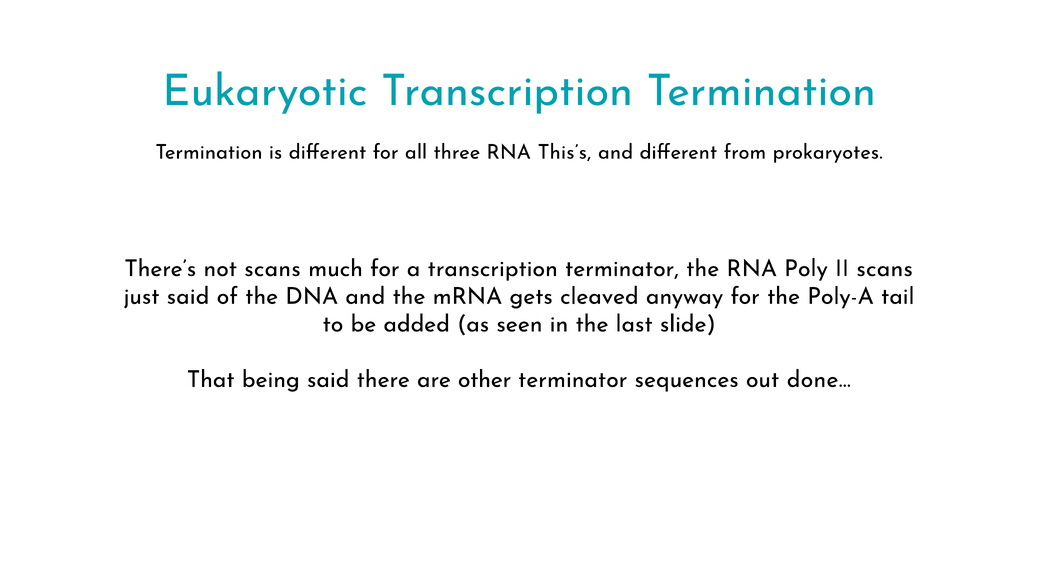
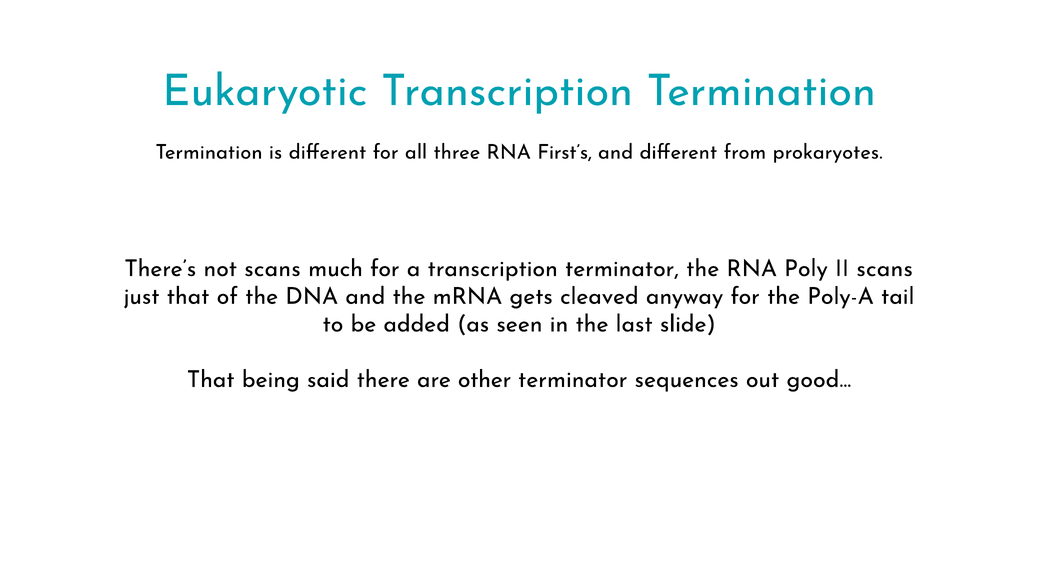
This’s: This’s -> First’s (565, 152)
just said: said -> that (188, 296)
done: done -> good (819, 379)
